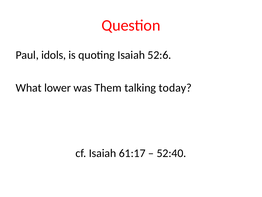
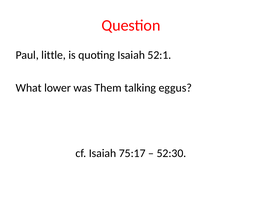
idols: idols -> little (54, 55)
52:6: 52:6 -> 52:1 (159, 55)
today: today -> eggus (175, 88)
61:17: 61:17 -> 75:17 (132, 153)
52:40: 52:40 -> 52:30 (171, 153)
